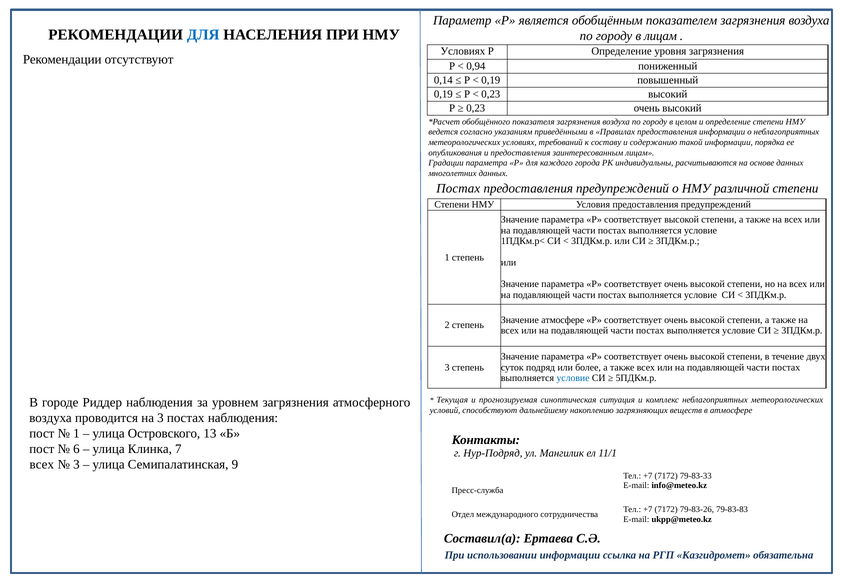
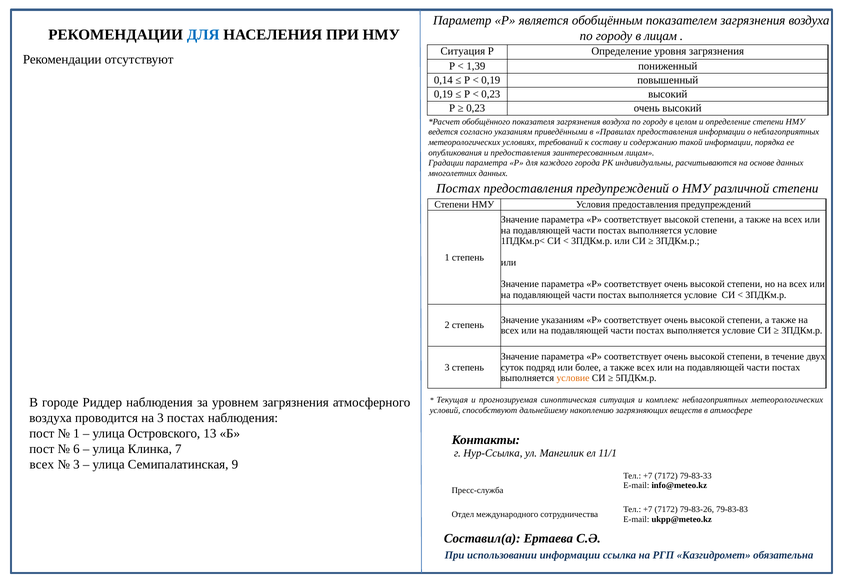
Условиях: Условиях -> Ситуация (463, 51)
0,94: 0,94 -> 1,39 (476, 66)
Значение атмосфере: атмосфере -> указаниям (563, 320)
условие colour: blue -> orange (573, 378)
Нур-Подряд: Нур-Подряд -> Нур-Ссылка (493, 454)
